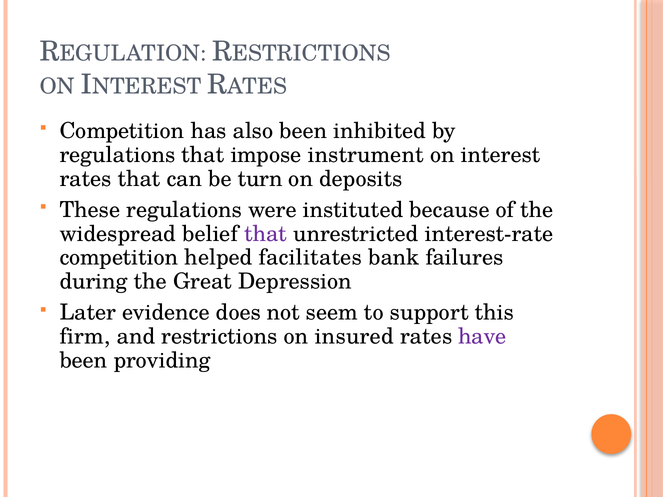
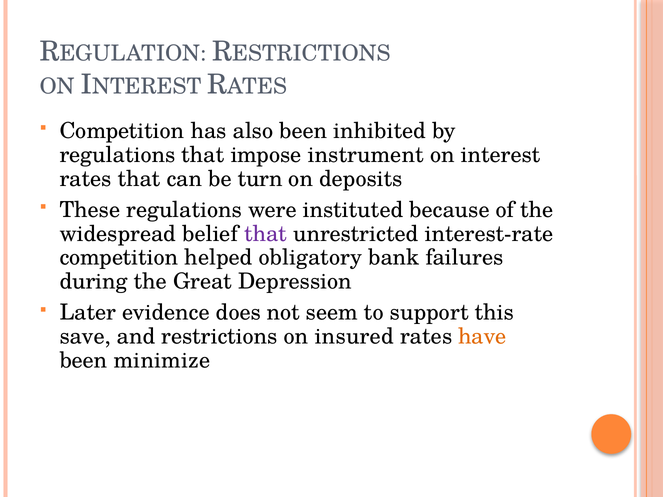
facilitates: facilitates -> obligatory (310, 258)
firm: firm -> save (85, 337)
have colour: purple -> orange (482, 337)
providing: providing -> minimize (162, 361)
